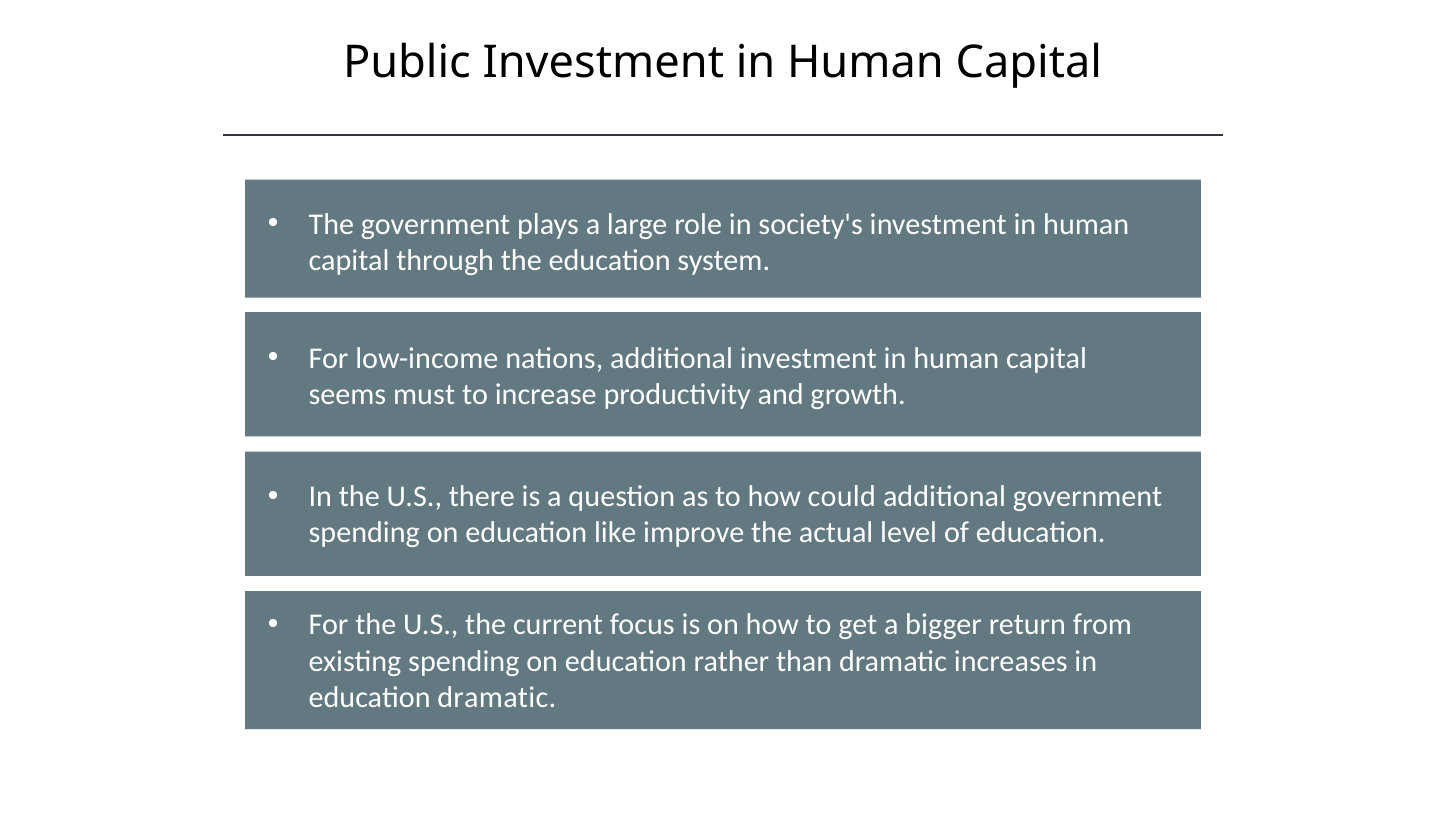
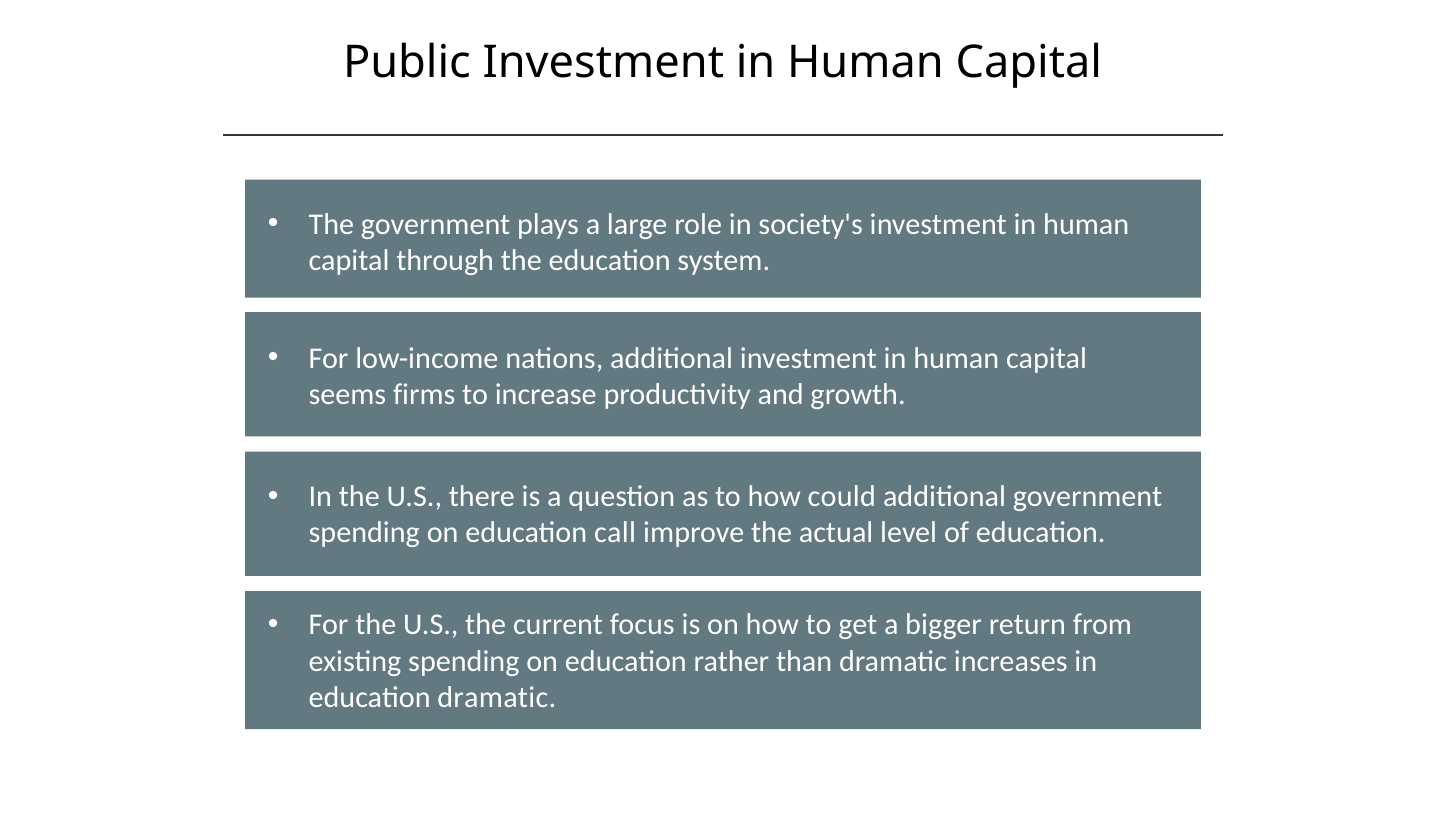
must: must -> firms (424, 395)
like: like -> call (615, 533)
